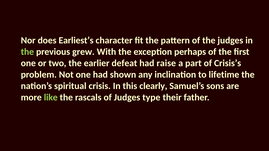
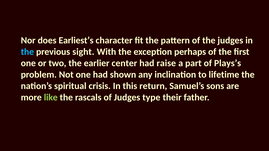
the colour: light green -> light blue (27, 52)
grew: grew -> sight (83, 52)
defeat: defeat -> center (124, 63)
Crisis’s: Crisis’s -> Plays’s (228, 63)
clearly: clearly -> return (153, 86)
